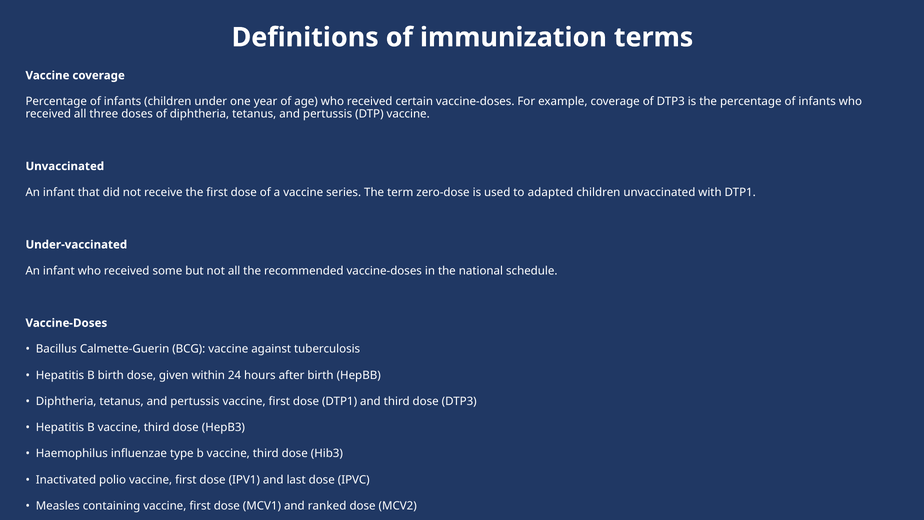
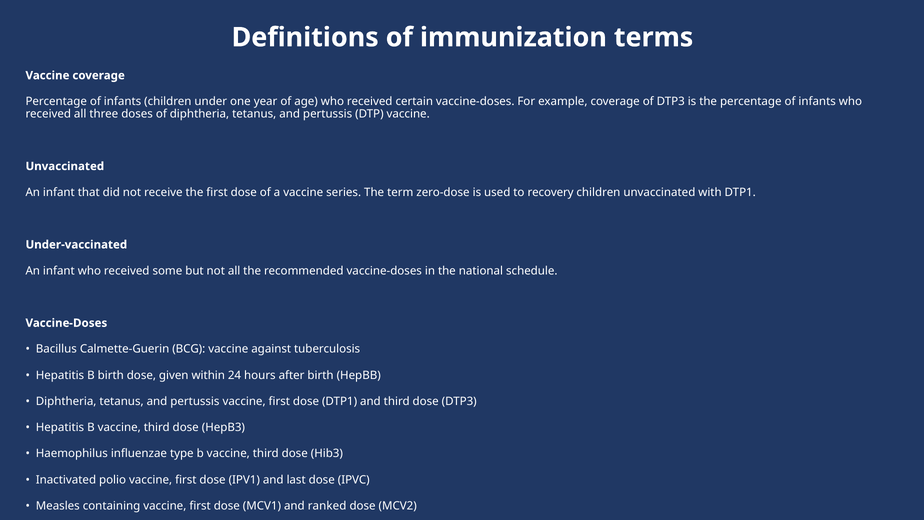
adapted: adapted -> recovery (551, 192)
